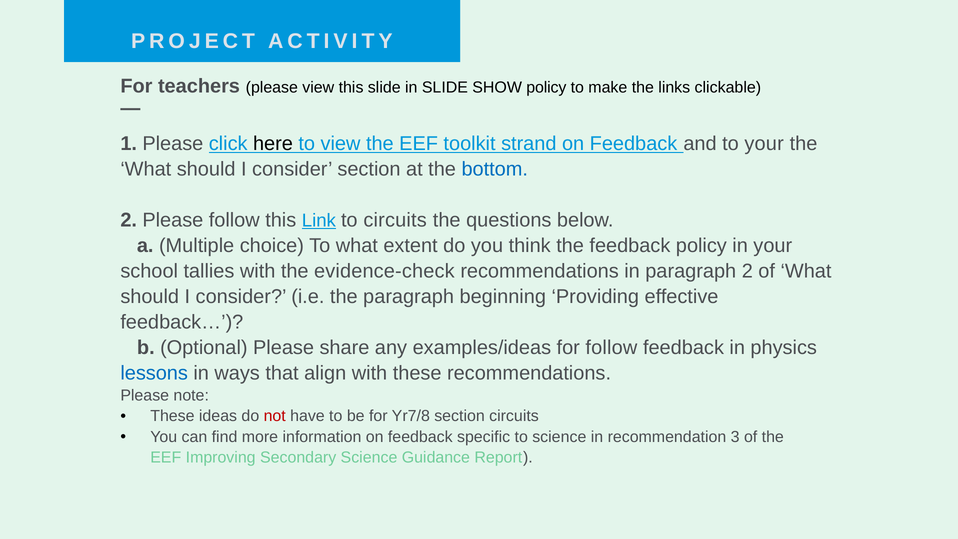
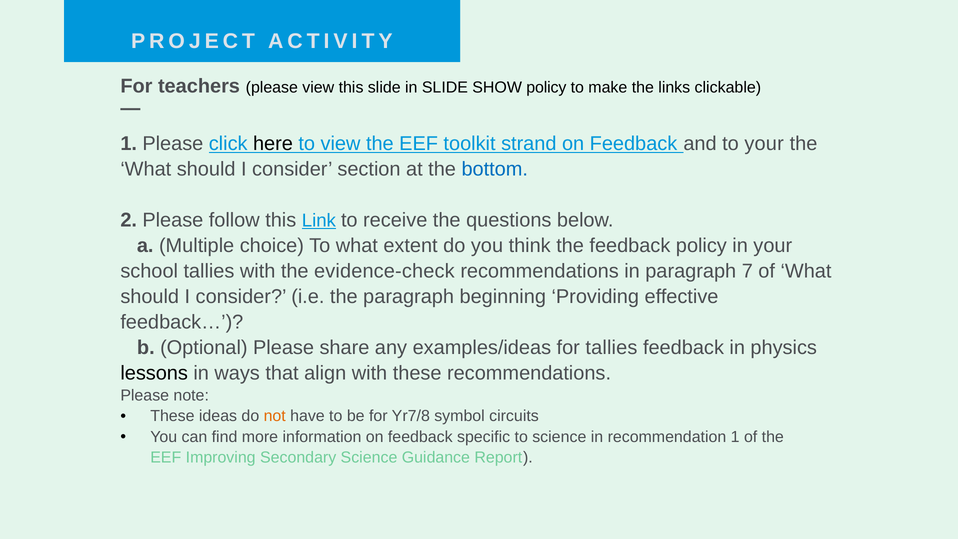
to circuits: circuits -> receive (395, 220)
paragraph 2: 2 -> 7 (747, 271)
for follow: follow -> tallies (611, 347)
lessons colour: blue -> black (154, 373)
not colour: red -> orange (275, 416)
Yr7/8 section: section -> symbol (460, 416)
recommendation 3: 3 -> 1 (735, 437)
